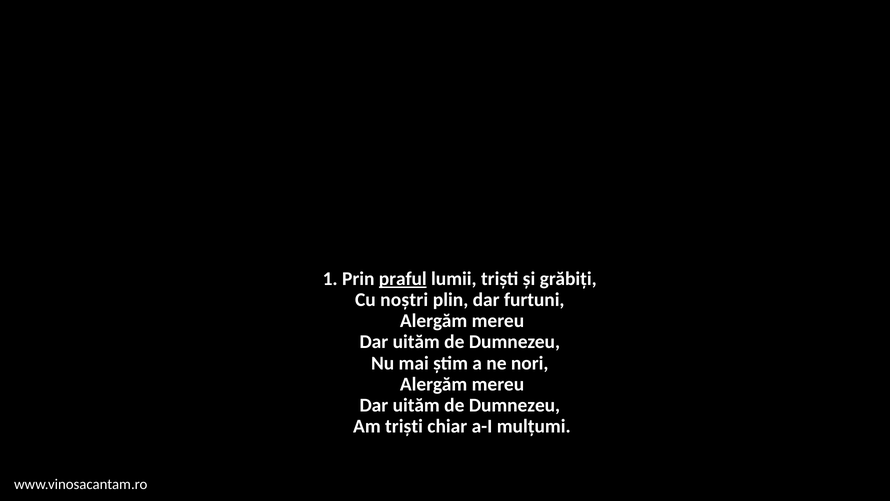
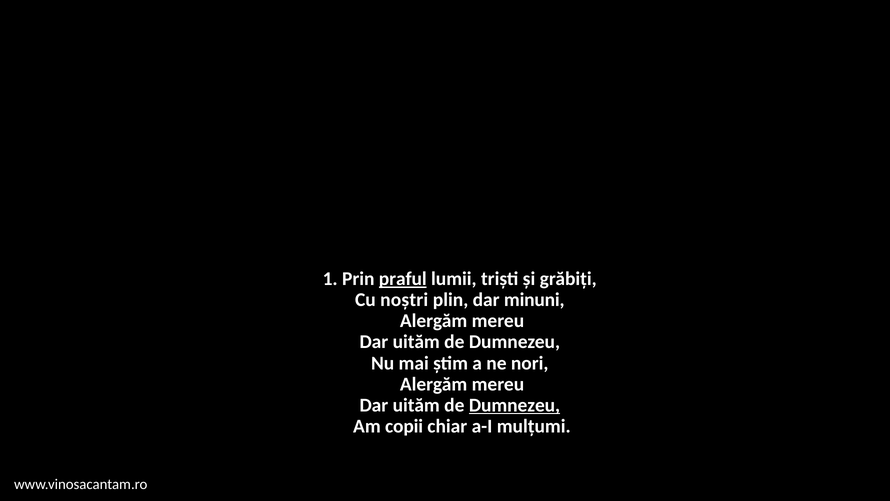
furtuni: furtuni -> minuni (534, 300)
Dumnezeu underline: none -> present (514, 405)
Am triști: triști -> copii (404, 426)
